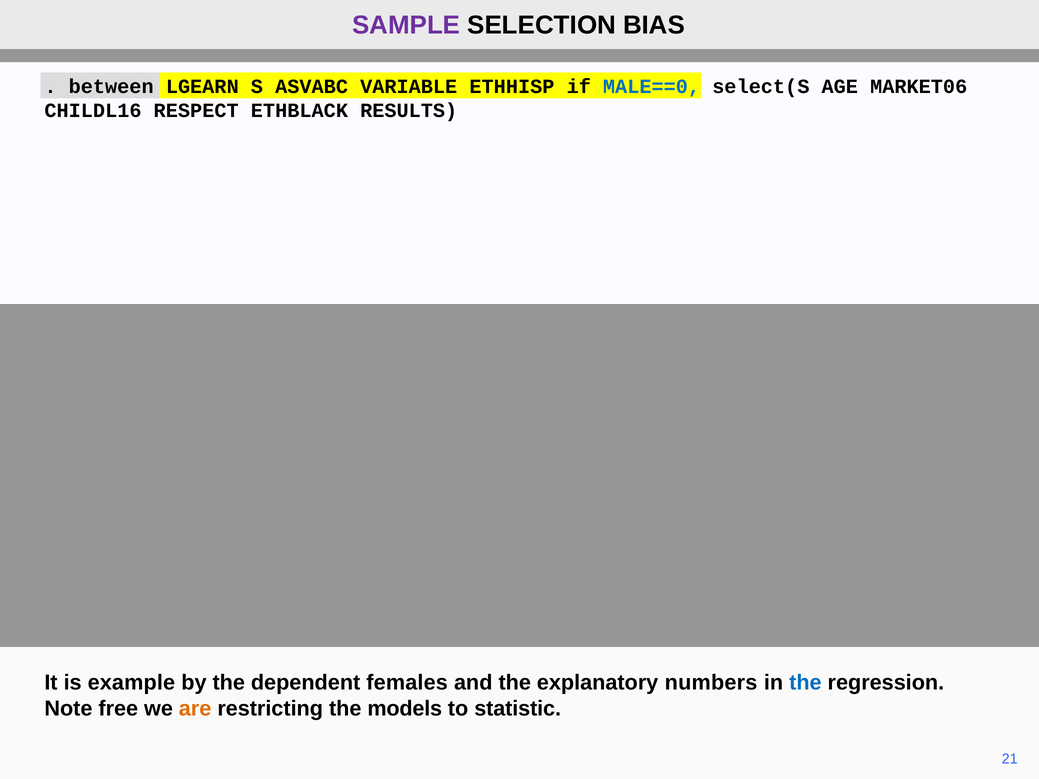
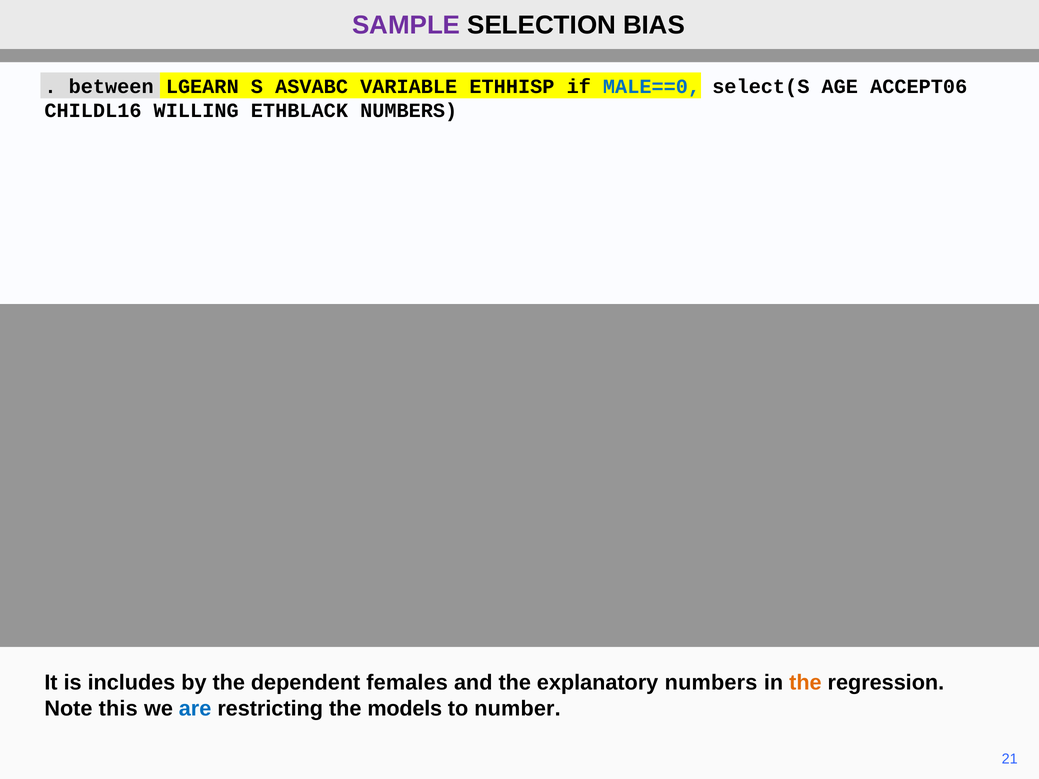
MARKET06: MARKET06 -> ACCEPT06 (919, 87)
RESPECT: RESPECT -> WILLING (196, 111)
ETHBLACK RESULTS: RESULTS -> NUMBERS (409, 111)
example: example -> includes (131, 683)
the colour: blue -> orange (805, 683)
free: free -> this (118, 709)
are colour: orange -> blue (195, 709)
statistic: statistic -> number (518, 709)
